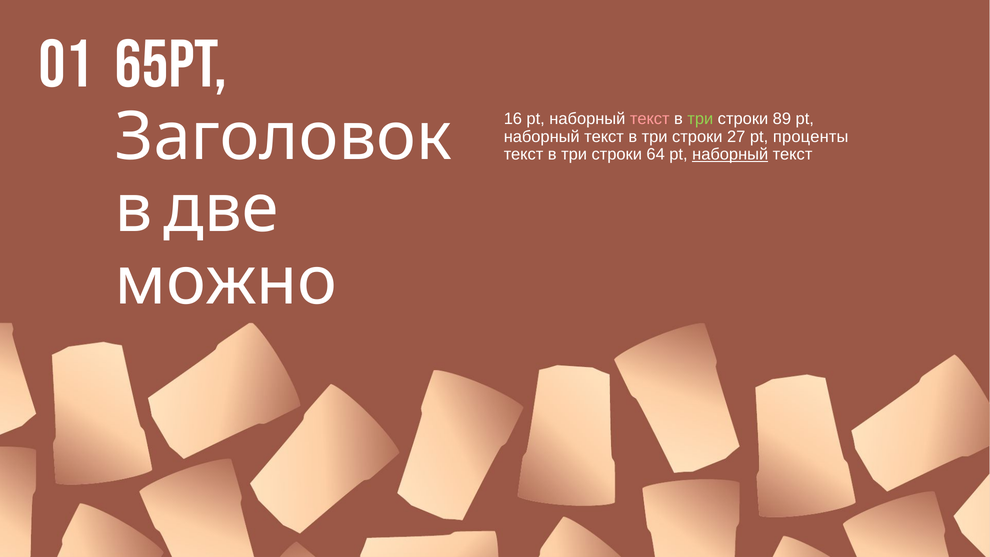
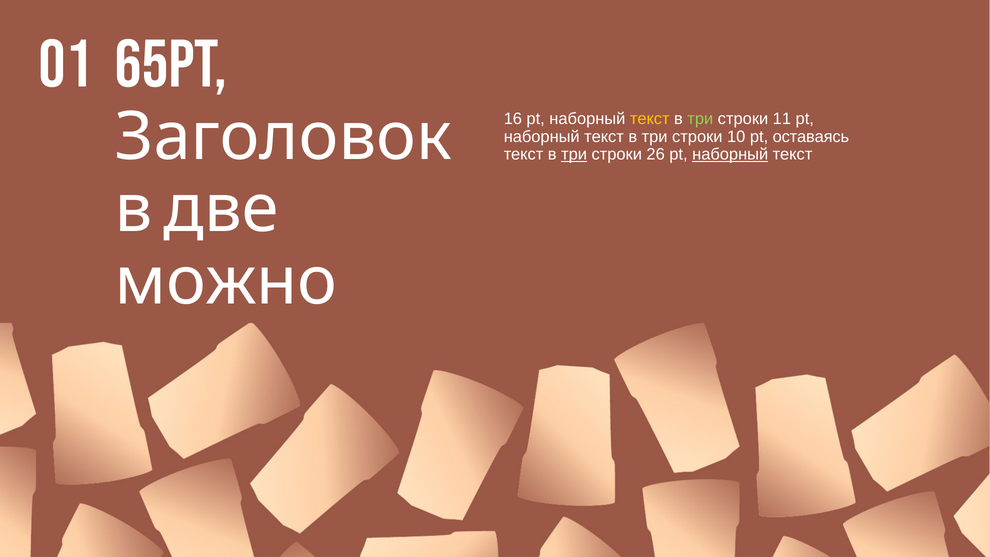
текст colour: pink -> yellow (650, 119)
89: 89 -> 11 (782, 119)
27: 27 -> 10 (736, 137)
проценты: проценты -> оставаясь (811, 137)
три underline: none -> present (574, 154)
64: 64 -> 26 (656, 154)
